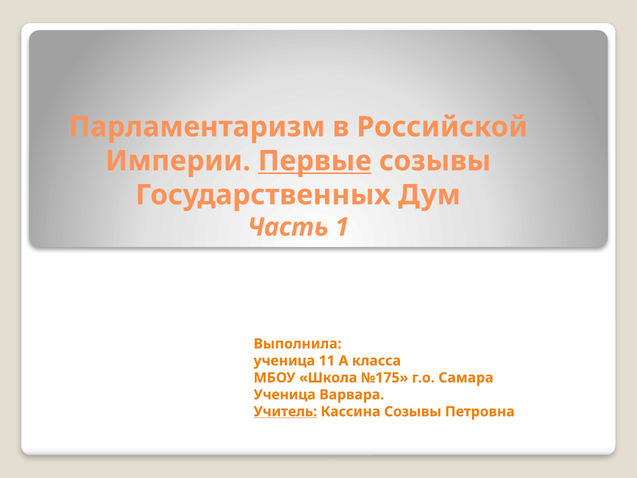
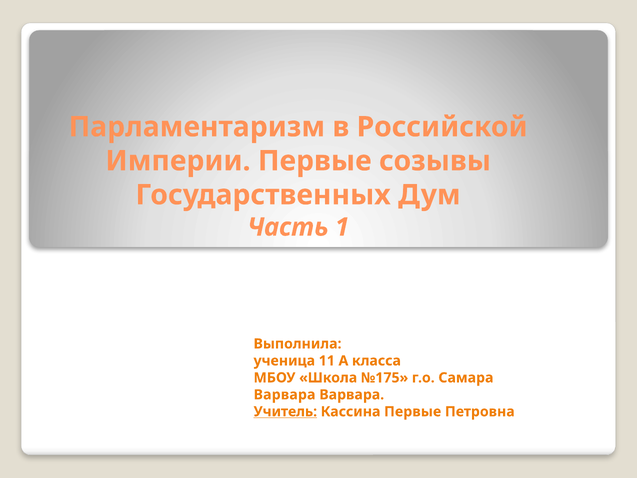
Первые underline: present -> none (315, 161)
Ученица: Ученица -> Варвара (285, 394)
Кассина Созывы: Созывы -> Первые (413, 411)
